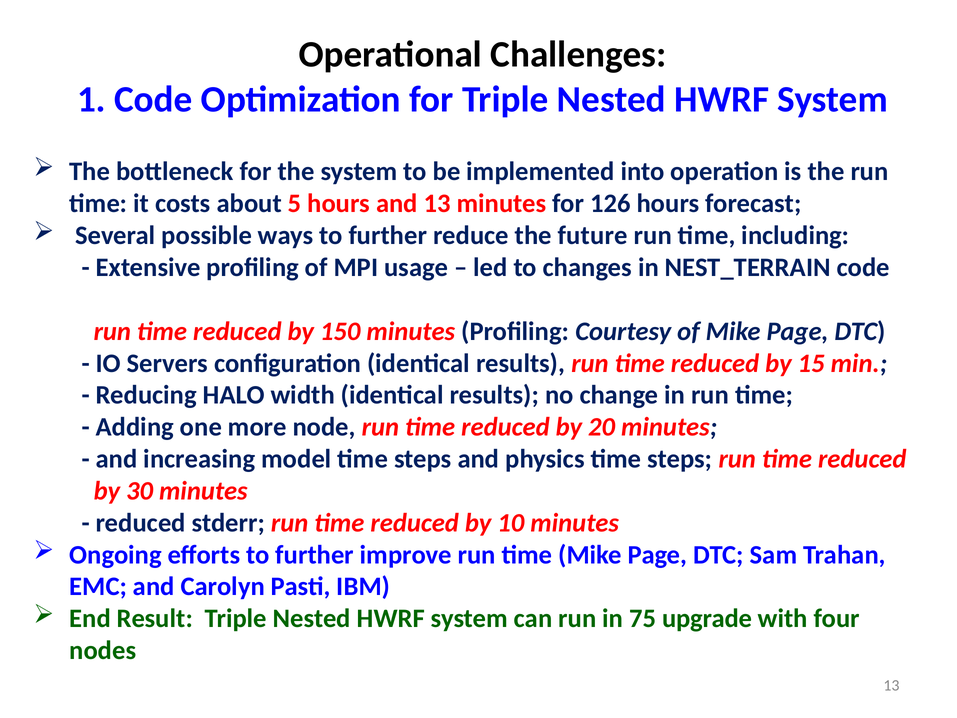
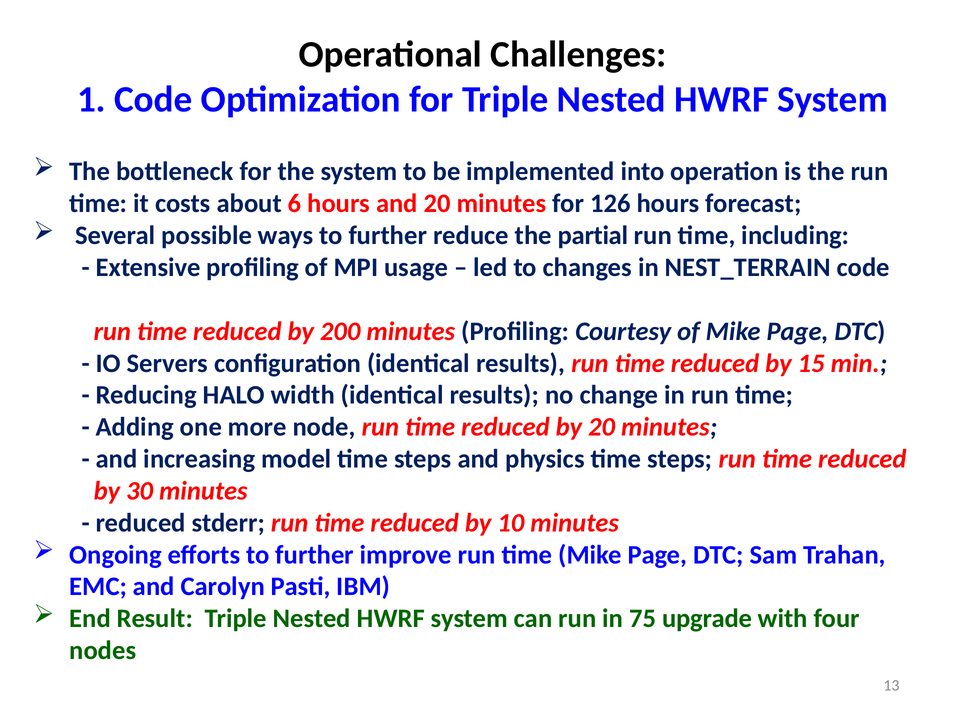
5: 5 -> 6 (295, 204)
and 13: 13 -> 20 (437, 204)
future: future -> partial (593, 235)
150: 150 -> 200 (340, 331)
